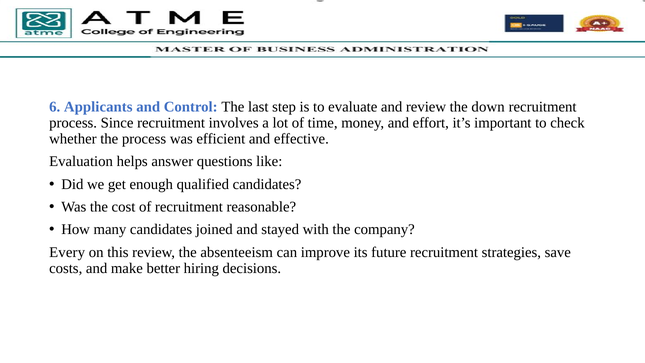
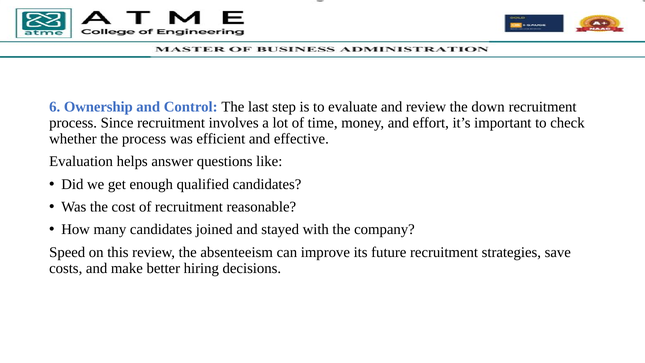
Applicants: Applicants -> Ownership (98, 107)
Every: Every -> Speed (67, 252)
